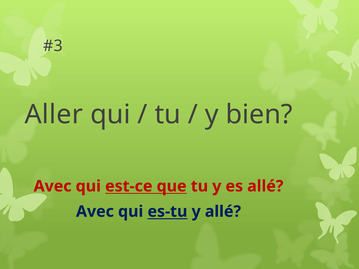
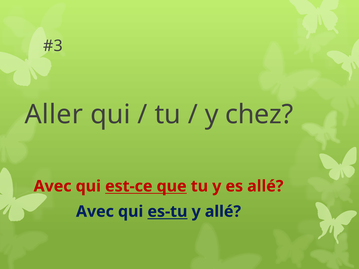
bien: bien -> chez (259, 115)
